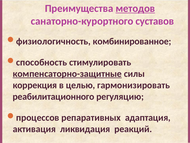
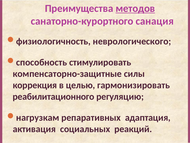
суставов: суставов -> санация (155, 21)
комбинированное: комбинированное -> неврологического (132, 41)
компенсаторно-защитные underline: present -> none (67, 73)
процессов: процессов -> нагрузкам (38, 117)
ликвидация: ликвидация -> социальных (85, 129)
